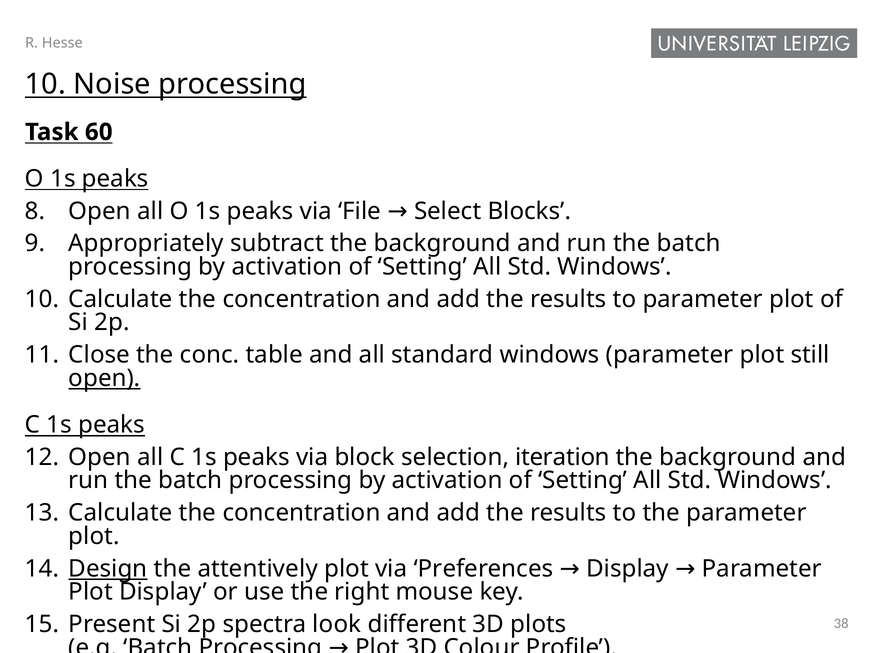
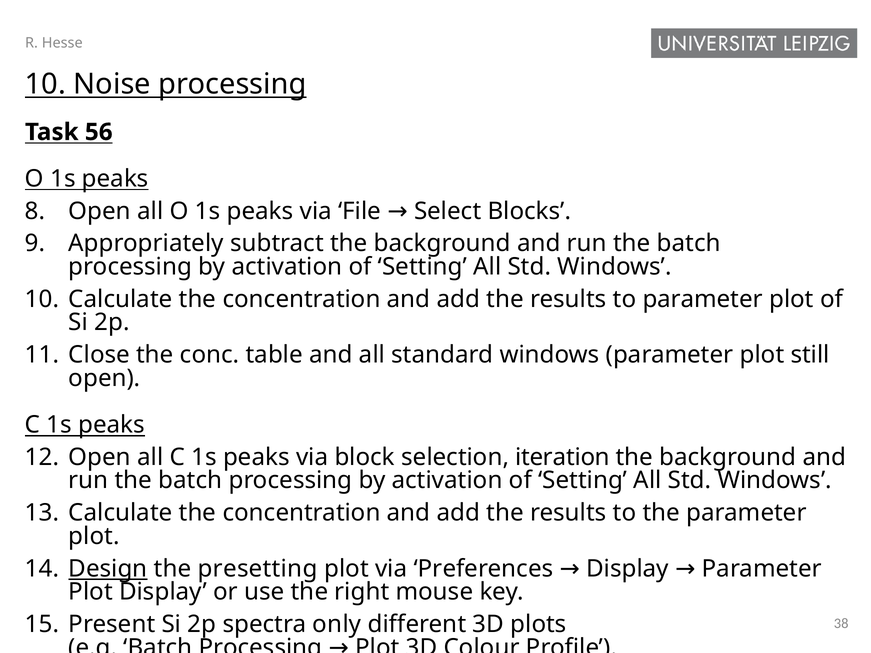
60: 60 -> 56 (99, 132)
open underline: present -> none (104, 378)
attentively: attentively -> presetting (258, 569)
look: look -> only (337, 625)
